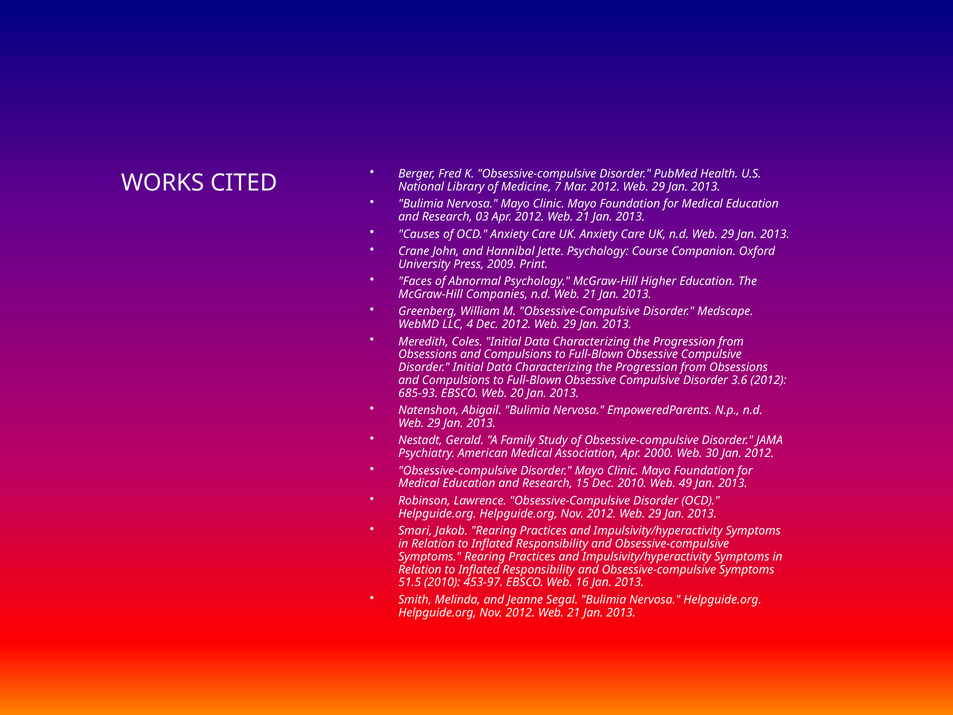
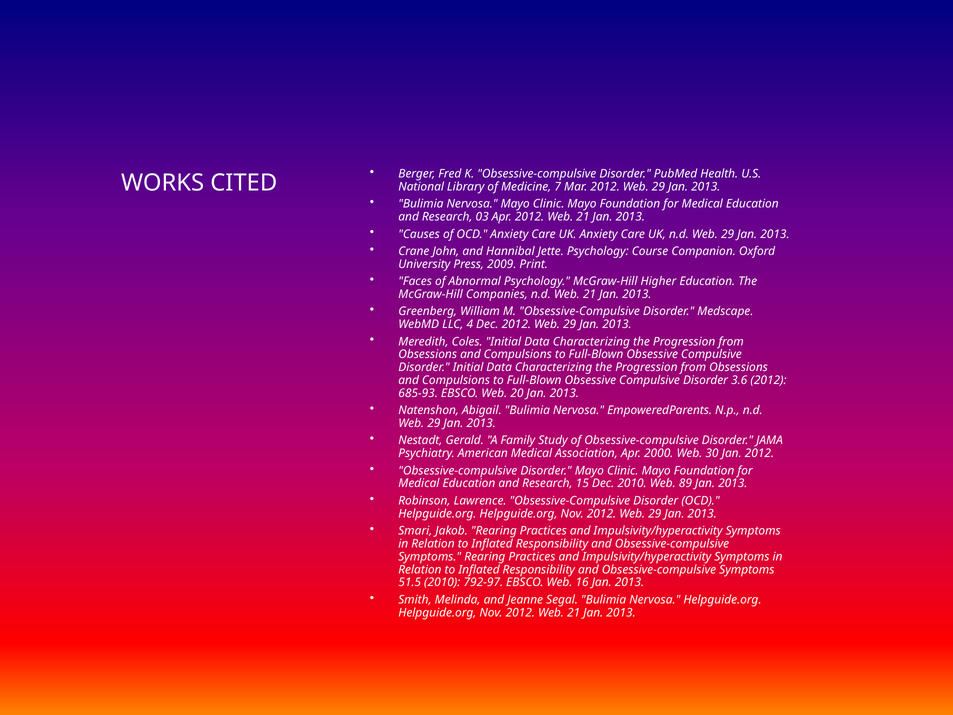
49: 49 -> 89 (685, 483)
453-97: 453-97 -> 792-97 (483, 582)
